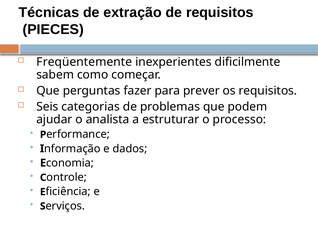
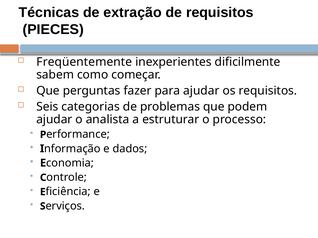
para prever: prever -> ajudar (201, 91)
